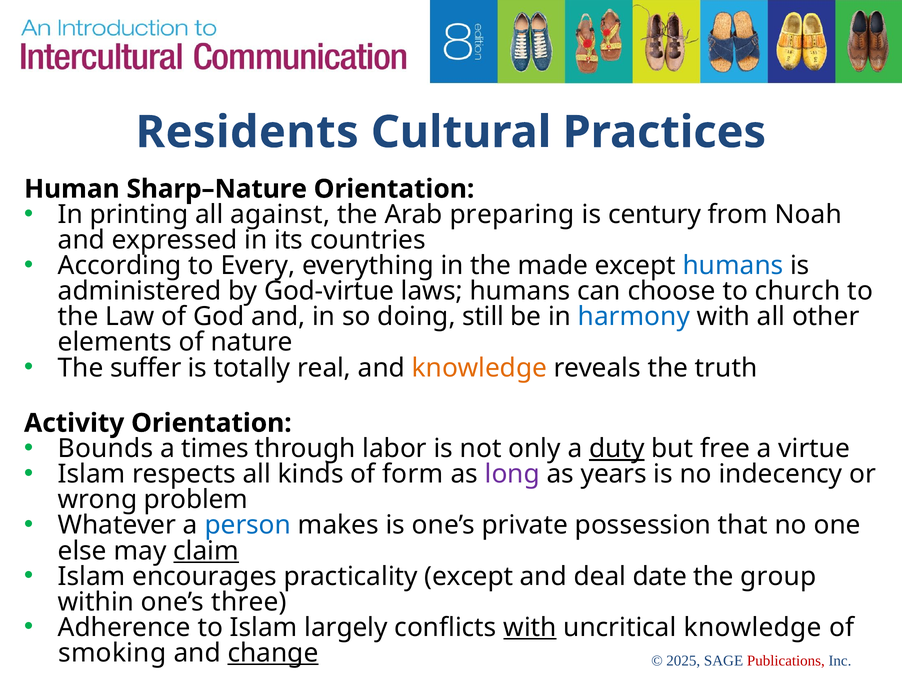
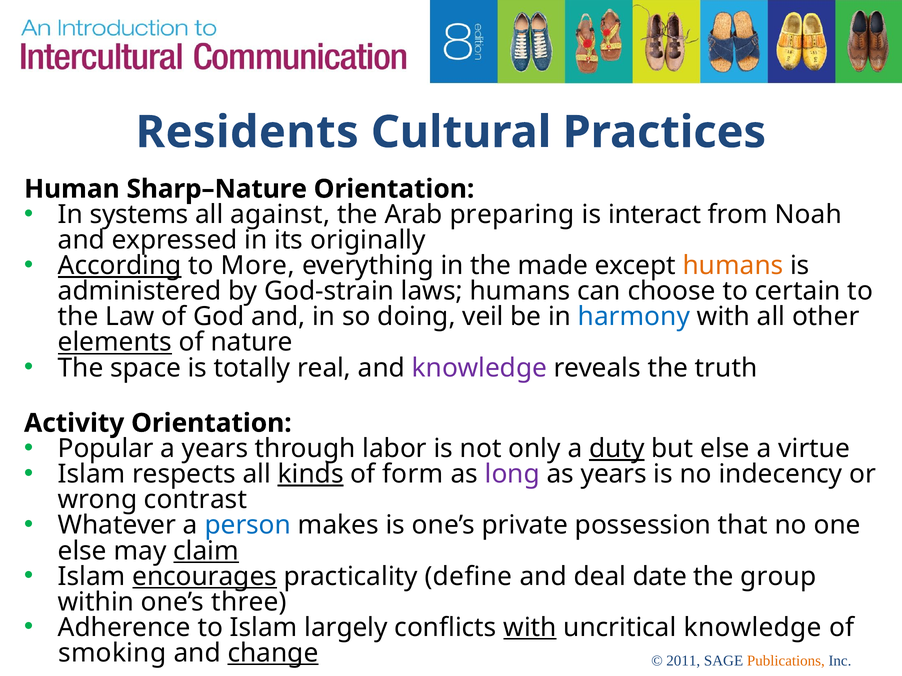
printing: printing -> systems (139, 215)
century: century -> interact (655, 215)
countries: countries -> originally (368, 240)
According underline: none -> present (120, 266)
Every: Every -> More (258, 266)
humans colour: blue -> orange (733, 266)
God-virtue: God-virtue -> God-strain (329, 291)
church: church -> certain (798, 291)
still: still -> veil (483, 317)
elements underline: none -> present (115, 343)
suffer: suffer -> space (146, 368)
knowledge colour: orange -> purple (479, 368)
Bounds: Bounds -> Popular (106, 449)
a times: times -> years (215, 449)
but free: free -> else (725, 449)
kinds underline: none -> present (311, 475)
problem: problem -> contrast (196, 500)
encourages underline: none -> present (205, 577)
practicality except: except -> define (469, 577)
2025: 2025 -> 2011 (683, 661)
Publications colour: red -> orange (786, 661)
